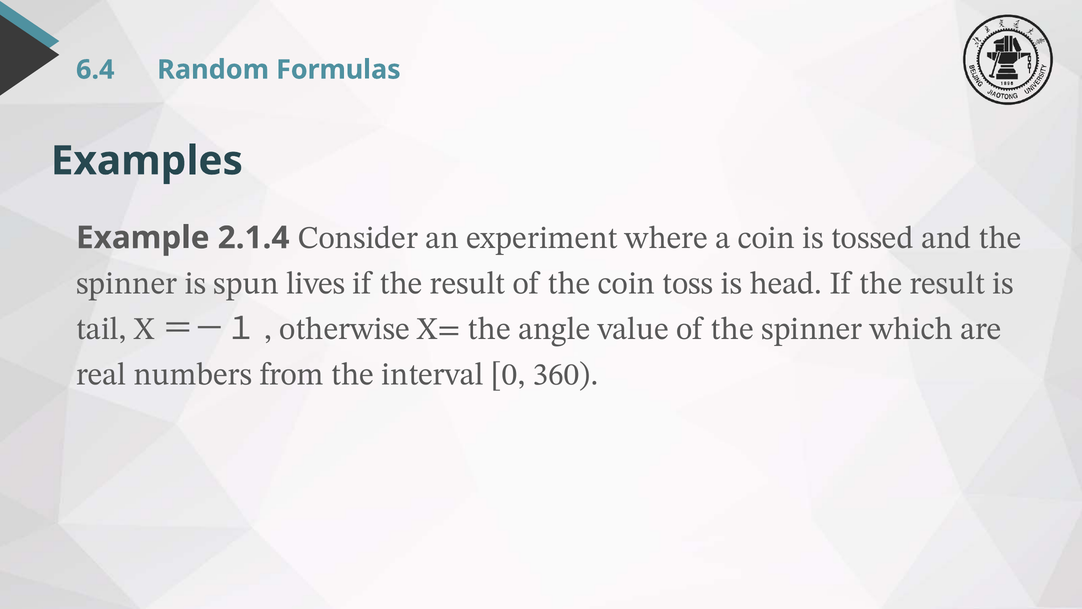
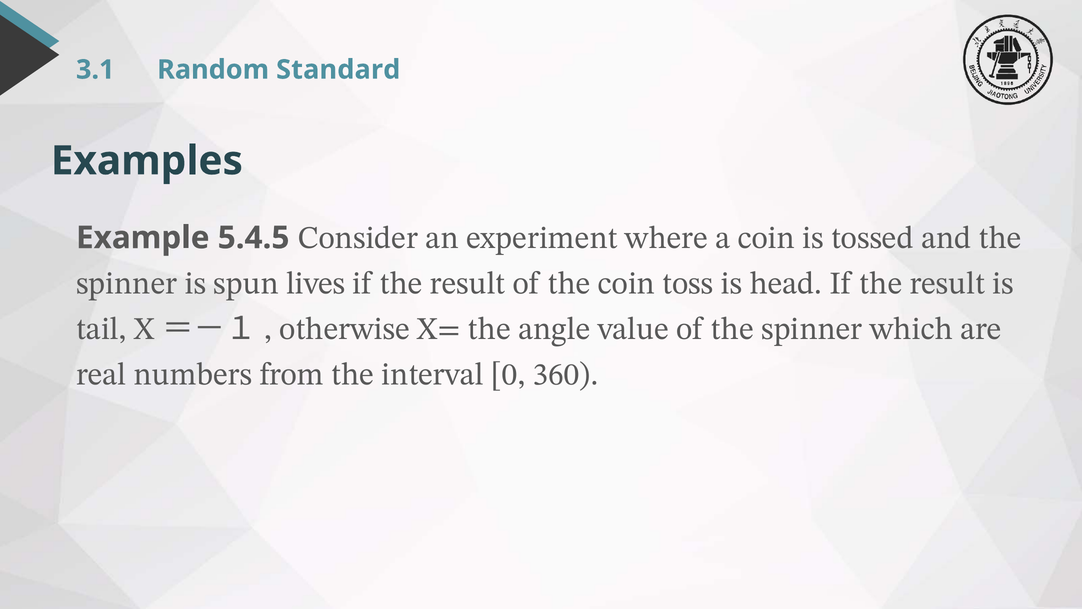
6.4: 6.4 -> 3.1 (95, 70)
Formulas: Formulas -> Standard (338, 70)
2.1.4: 2.1.4 -> 5.4.5 (254, 238)
